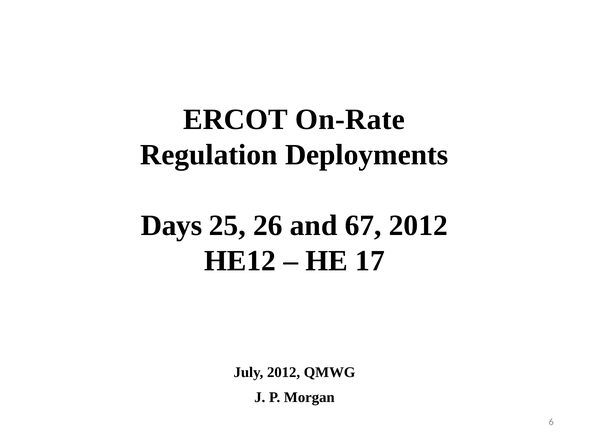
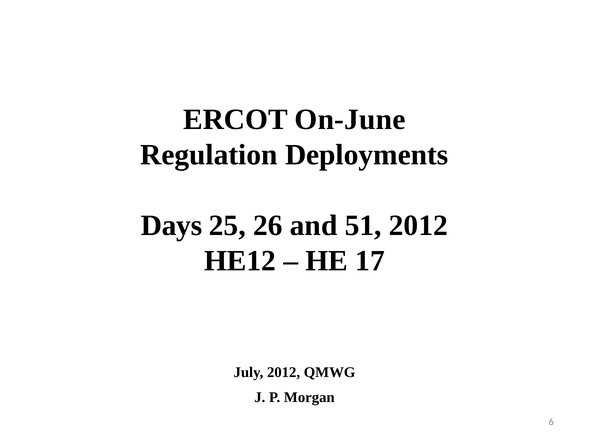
On-Rate: On-Rate -> On-June (350, 119)
67: 67 -> 51 (363, 225)
